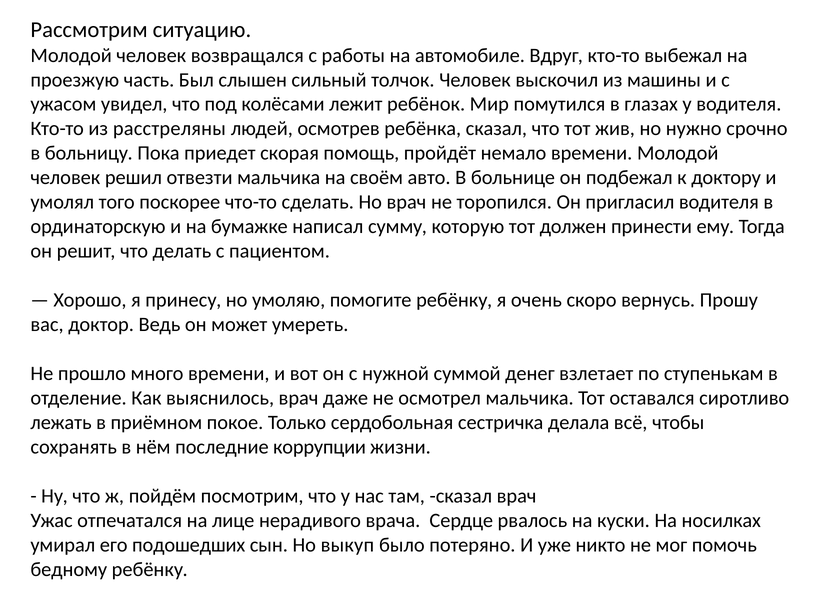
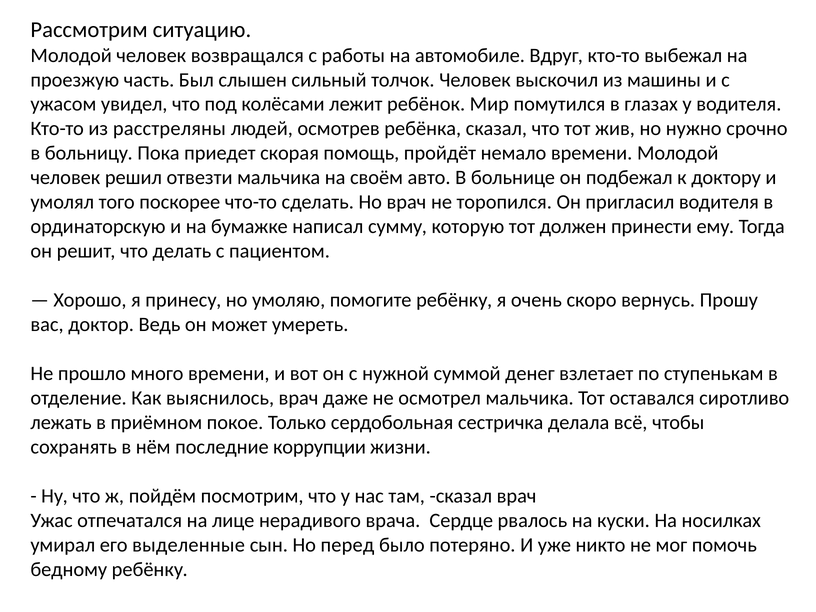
подошедших: подошедших -> выделенные (189, 545)
выкуп: выкуп -> перед (347, 545)
